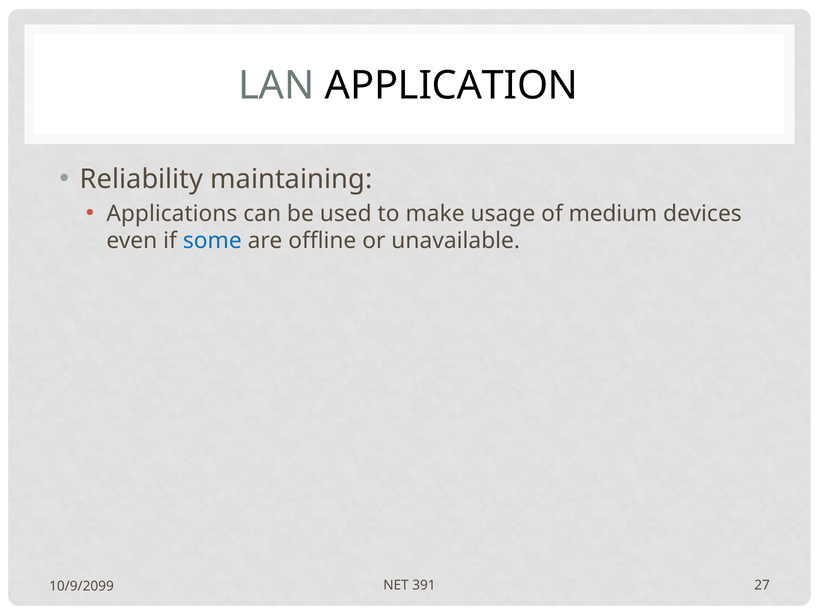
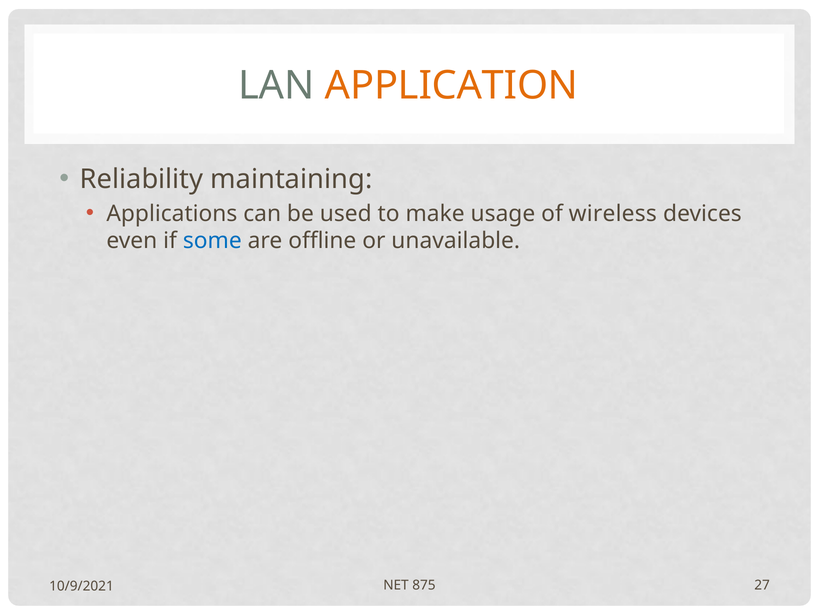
APPLICATION colour: black -> orange (452, 86)
medium: medium -> wireless (613, 214)
391: 391 -> 875 (424, 586)
10/9/2099: 10/9/2099 -> 10/9/2021 (81, 587)
